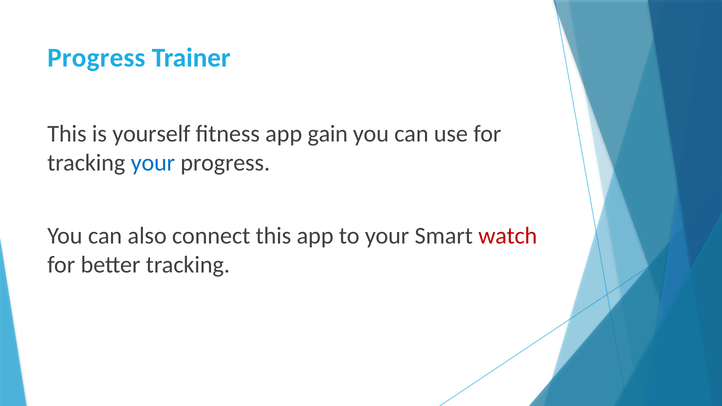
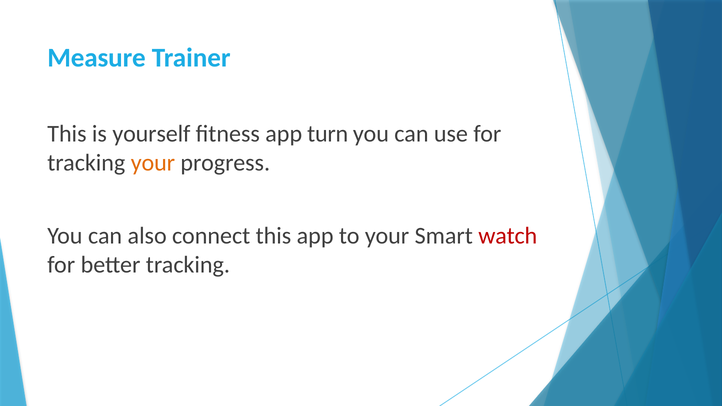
Progress: Progress -> Measure (97, 58)
gain: gain -> turn (328, 134)
your colour: blue -> orange (153, 163)
